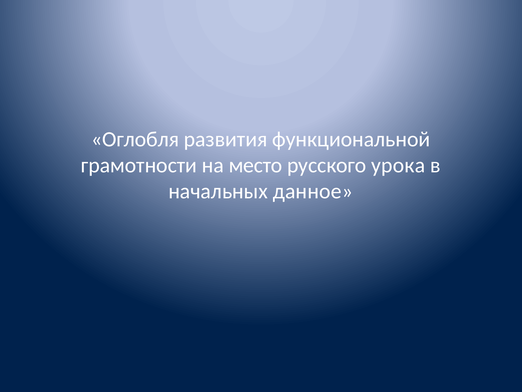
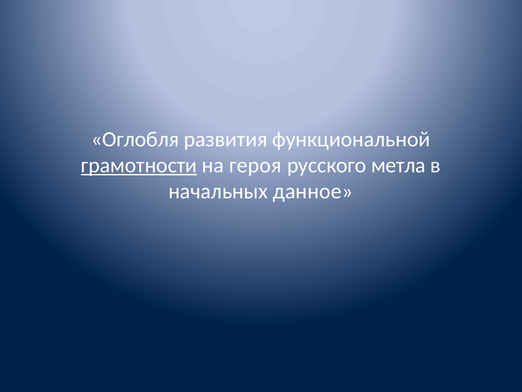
грамотности underline: none -> present (139, 165)
место: место -> героя (255, 165)
урока: урока -> метла (398, 165)
